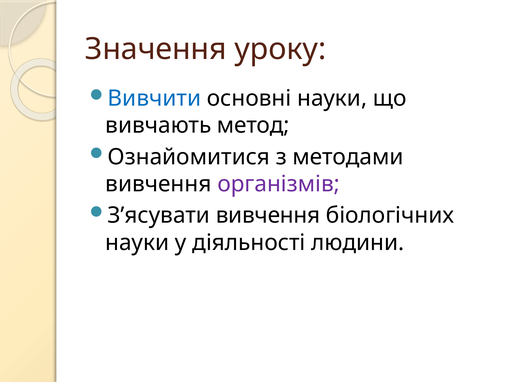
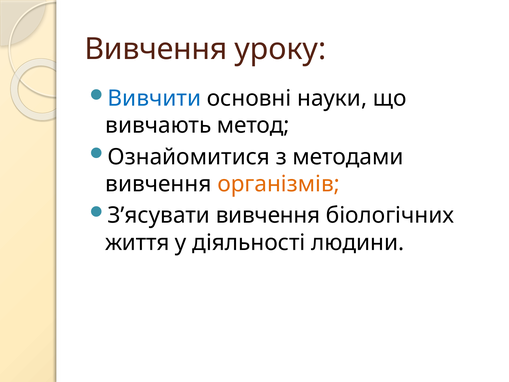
Значення: Значення -> Вивчення (156, 49)
організмів colour: purple -> orange (279, 184)
науки: науки -> життя (137, 243)
